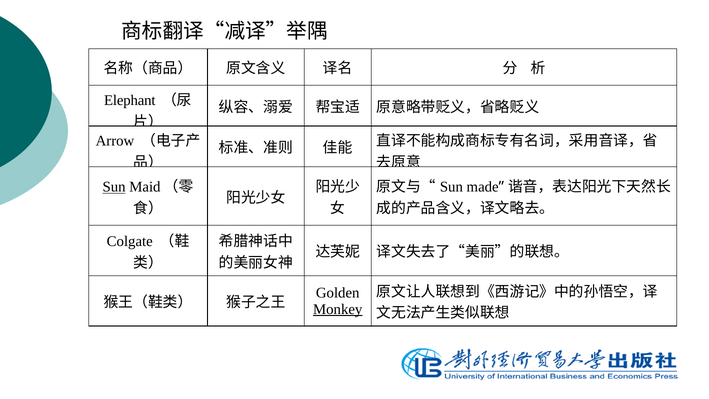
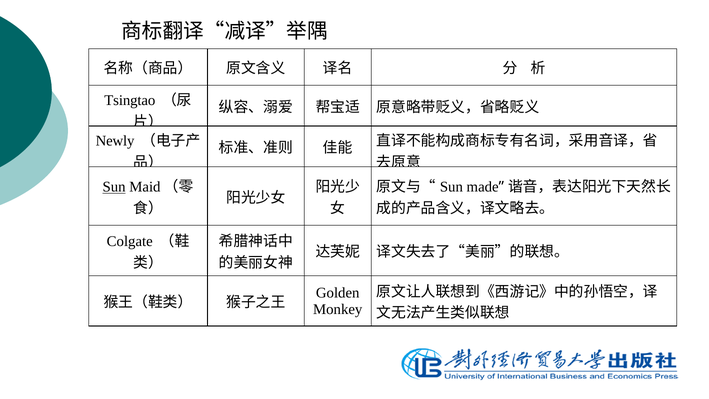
Elephant: Elephant -> Tsingtao (130, 100)
Arrow: Arrow -> Newly (115, 141)
Monkey underline: present -> none (338, 309)
